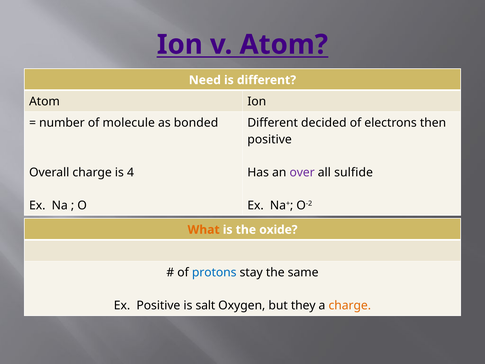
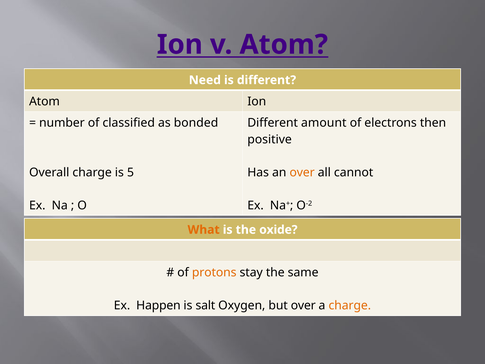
molecule: molecule -> classified (129, 123)
decided: decided -> amount (324, 123)
4: 4 -> 5 (130, 172)
over colour: purple -> orange (302, 172)
sulfide: sulfide -> cannot (354, 172)
protons colour: blue -> orange (214, 272)
Ex Positive: Positive -> Happen (158, 305)
but they: they -> over (303, 305)
